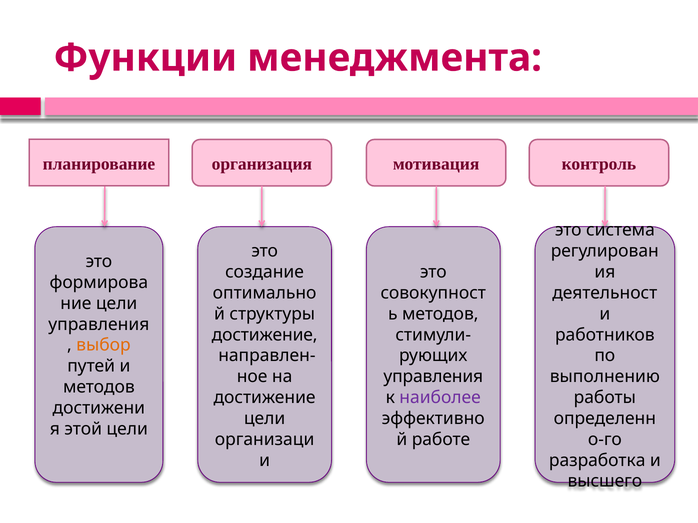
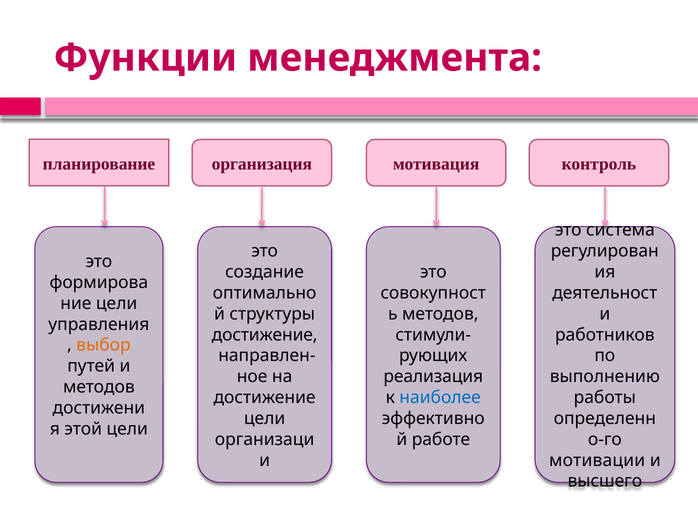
управления: управления -> реализация (433, 377)
наиболее colour: purple -> blue (440, 398)
разработка: разработка -> мотивации (597, 461)
